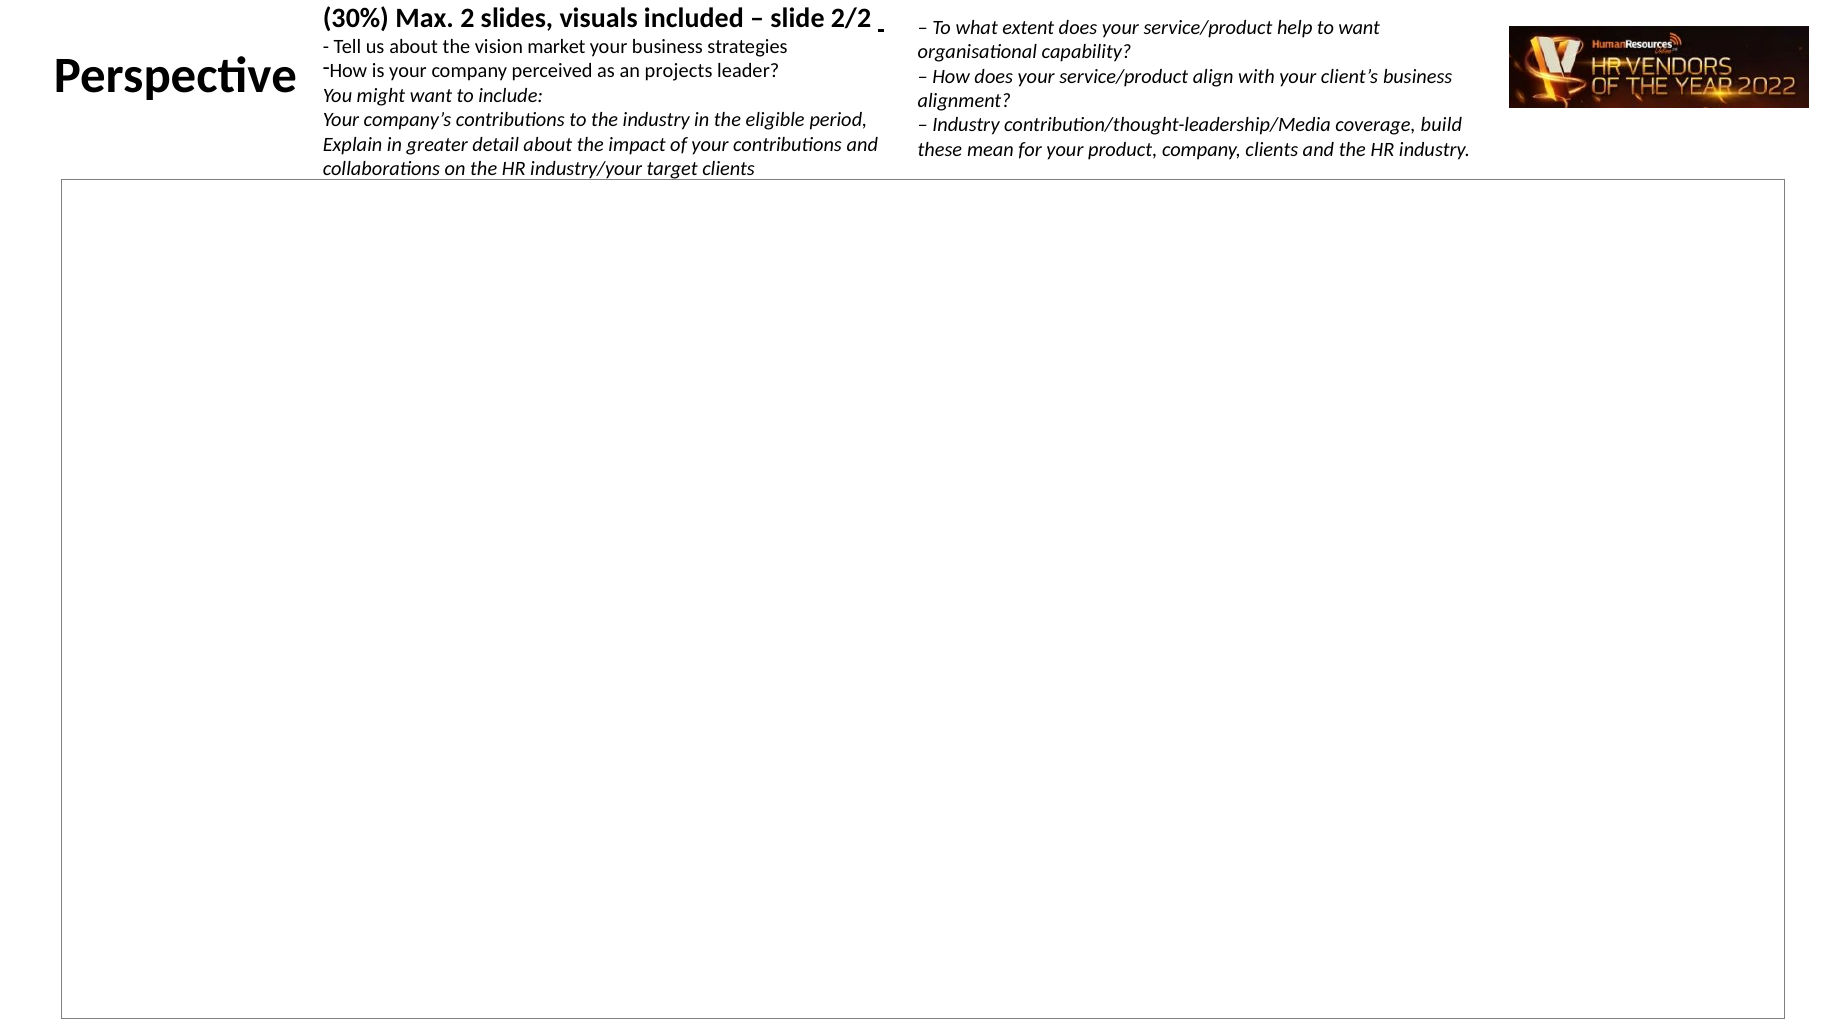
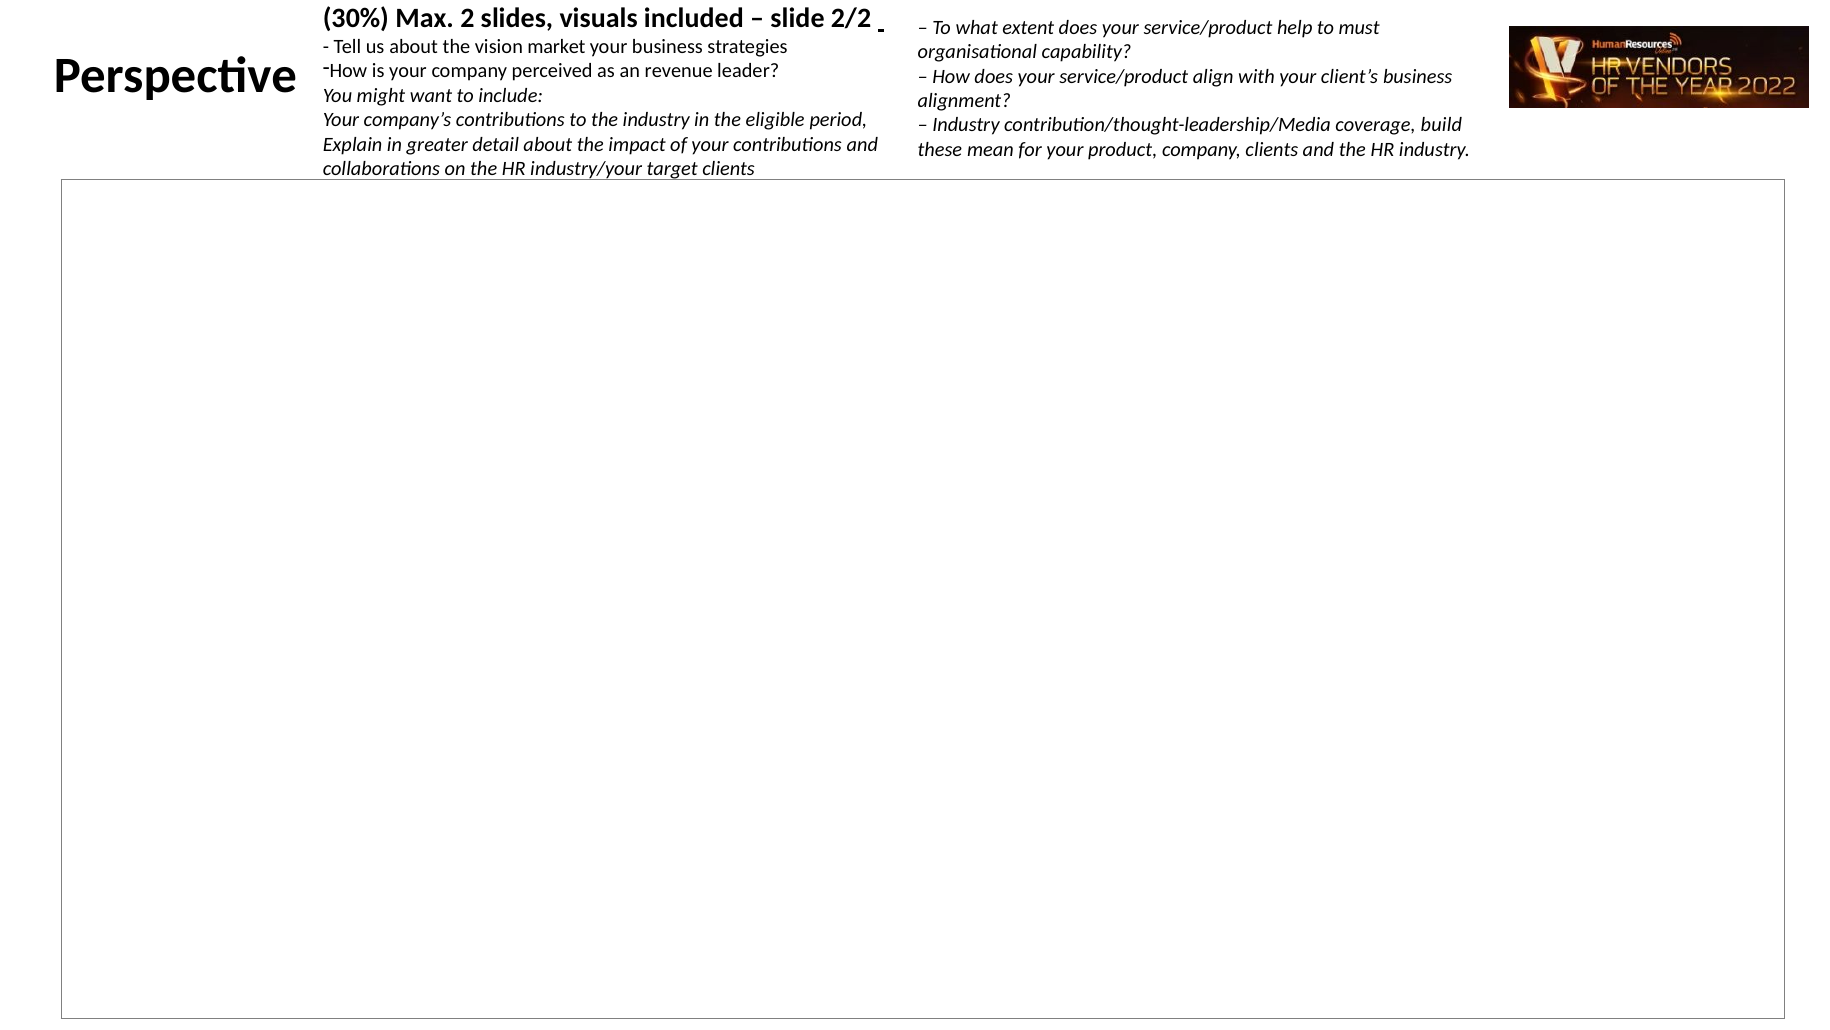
to want: want -> must (1359, 28)
projects: projects -> revenue (679, 71)
